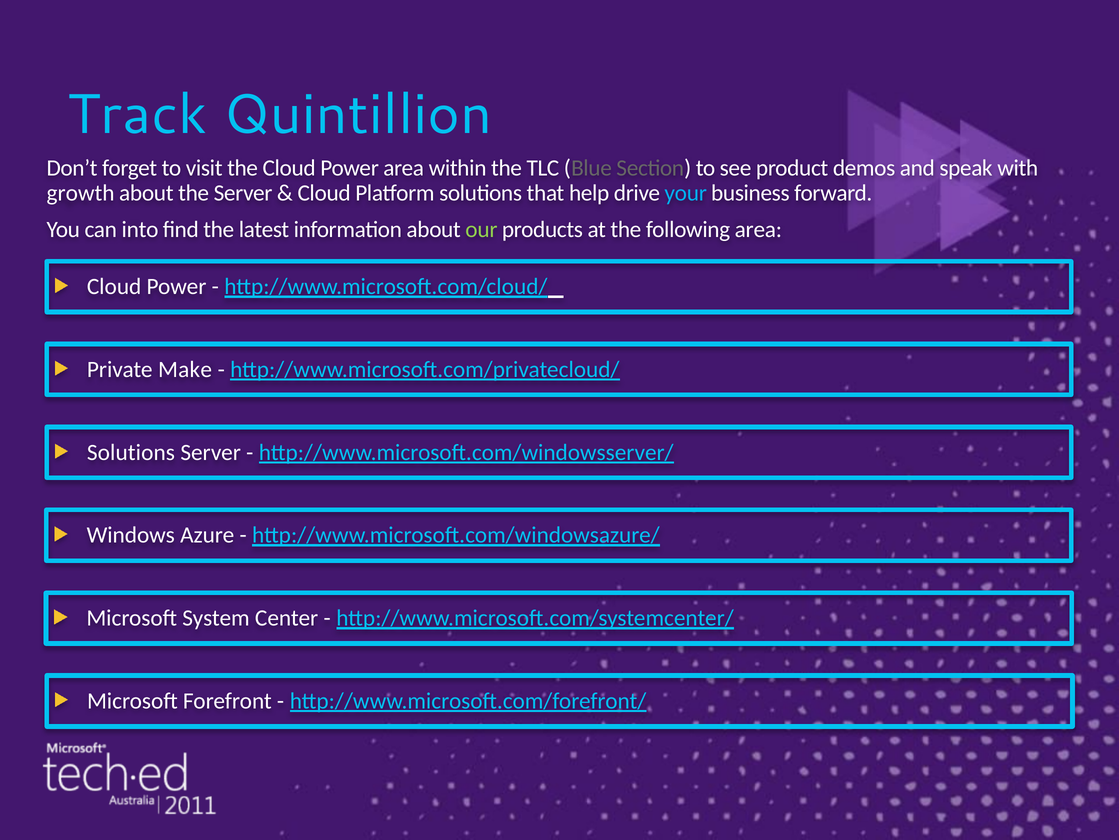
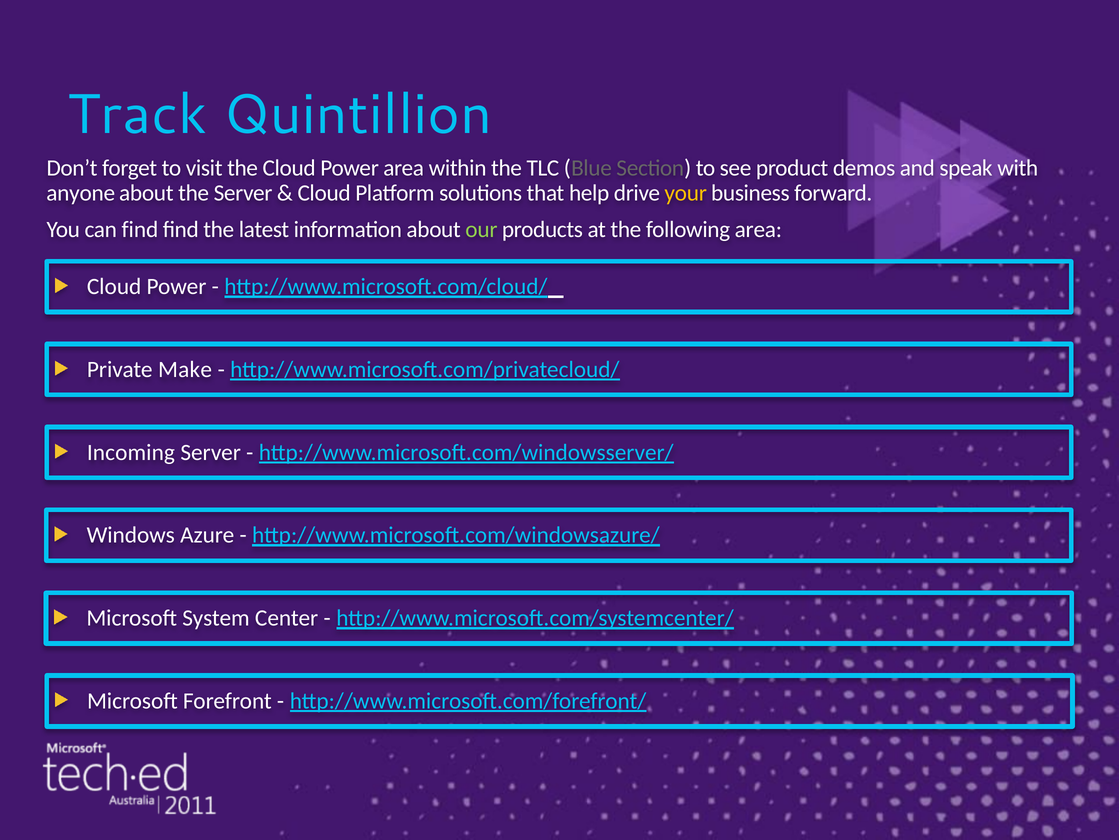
growth: growth -> anyone (81, 193)
your colour: light blue -> yellow (686, 193)
can into: into -> find (140, 229)
Solutions: Solutions -> Incoming (131, 452)
